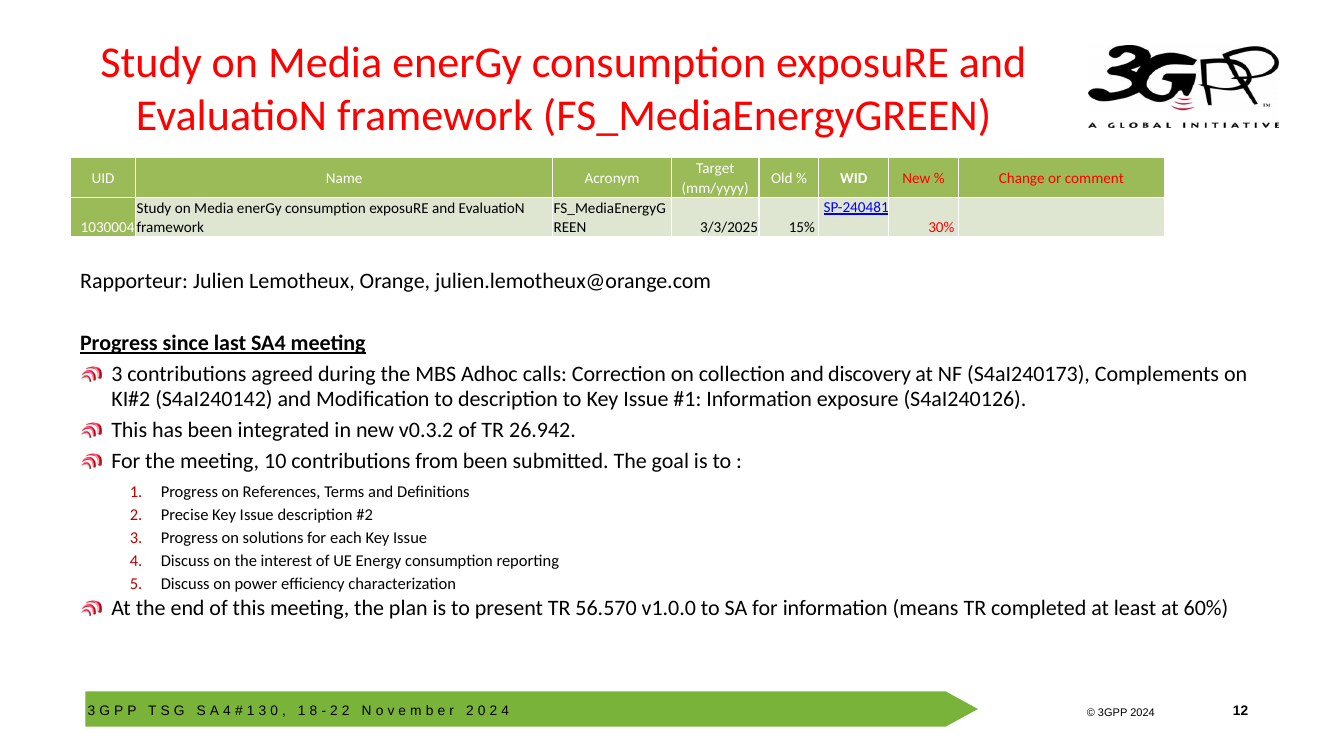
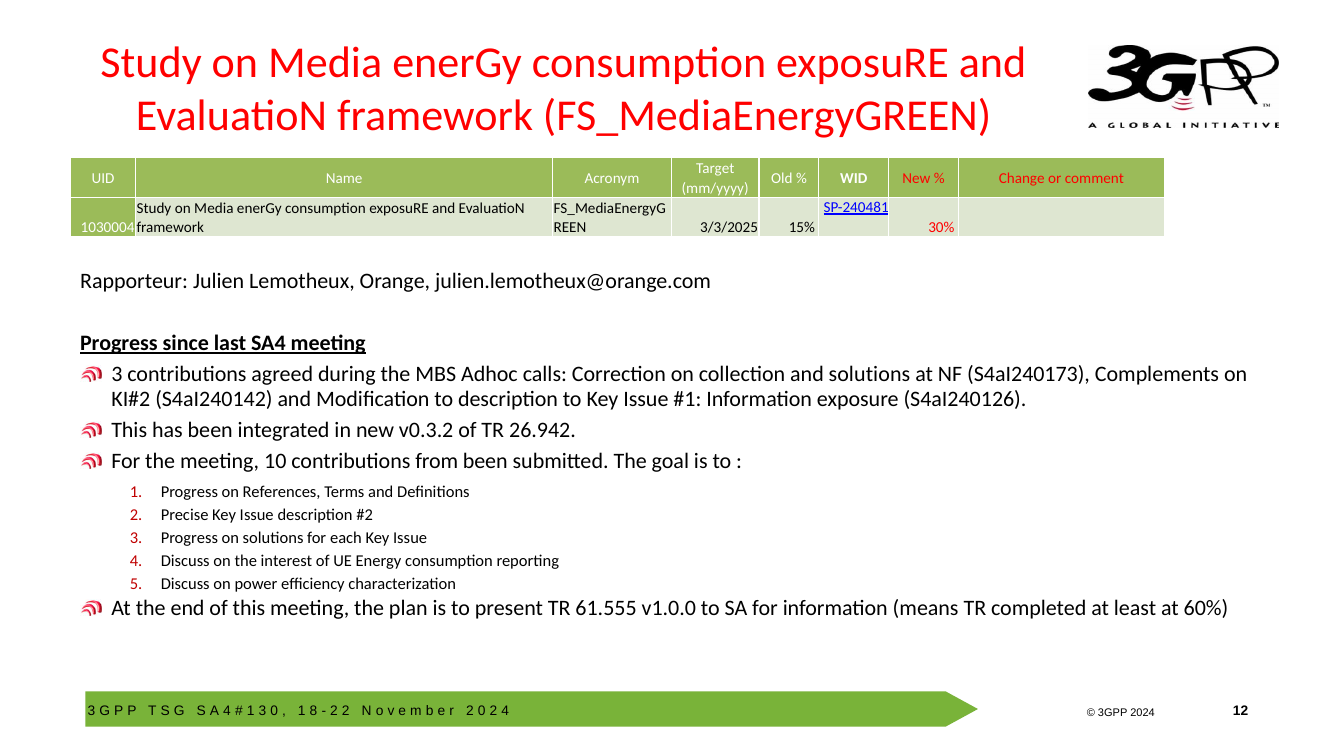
and discovery: discovery -> solutions (869, 375)
56.570: 56.570 -> 61.555 (606, 609)
